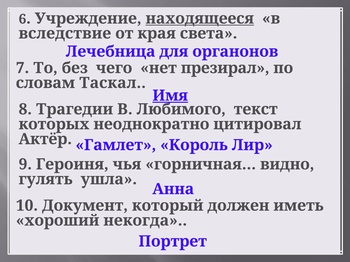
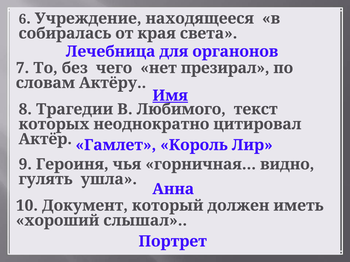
находящееся underline: present -> none (200, 18)
вследствие: вследствие -> собиралась (65, 33)
Таскал: Таскал -> Актёру (113, 83)
некогда: некогда -> слышал (145, 221)
